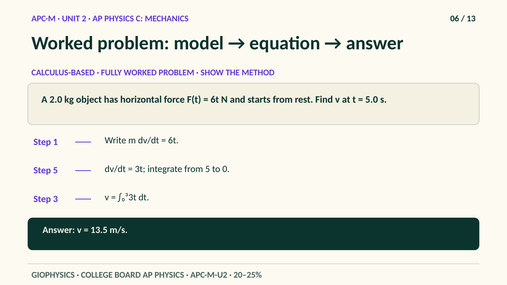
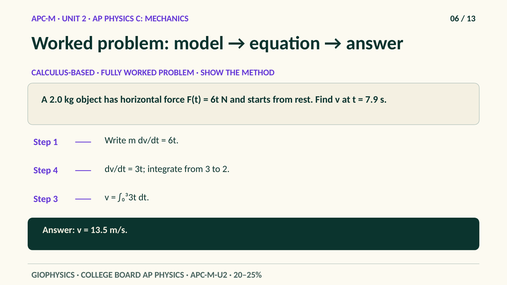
5.0: 5.0 -> 7.9 (372, 100)
Step 5: 5 -> 4 (55, 171)
from 5: 5 -> 3 (208, 169)
to 0: 0 -> 2 (226, 169)
